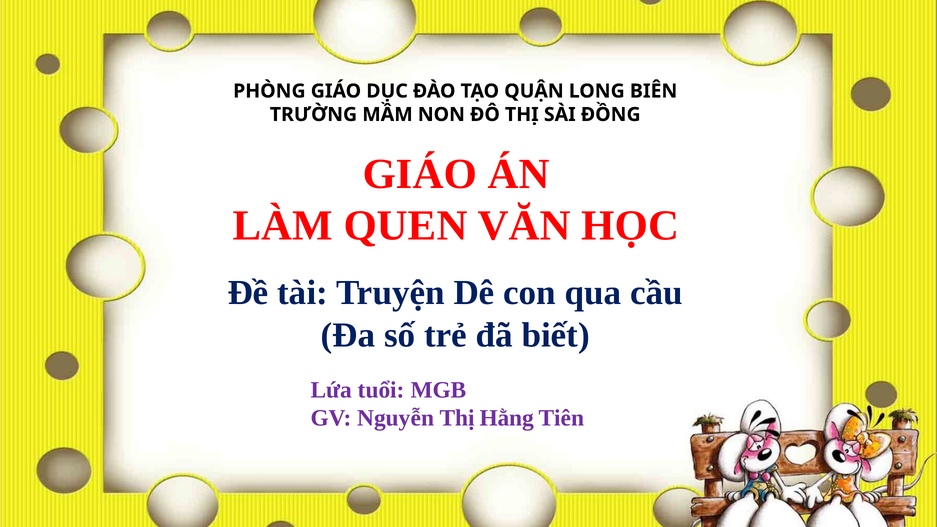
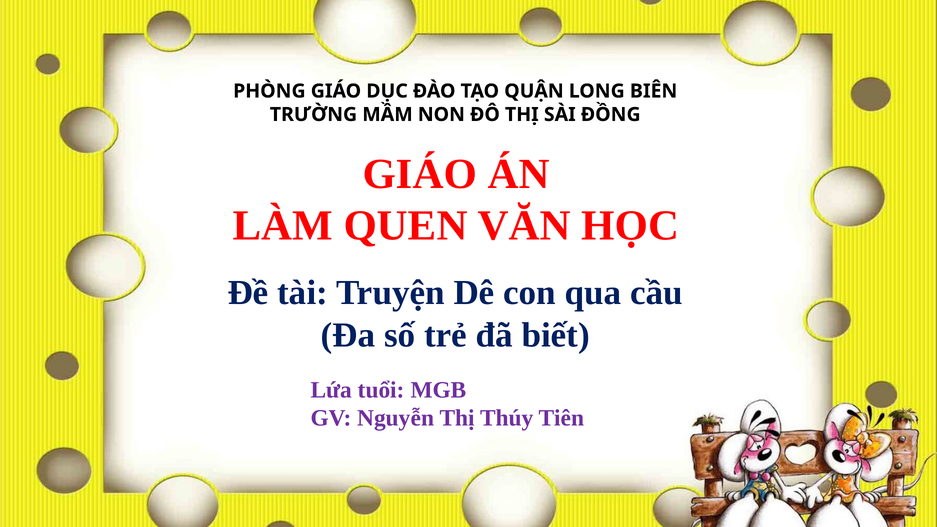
Hằng: Hằng -> Thúy (507, 418)
